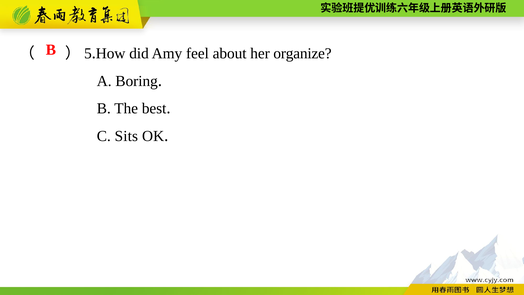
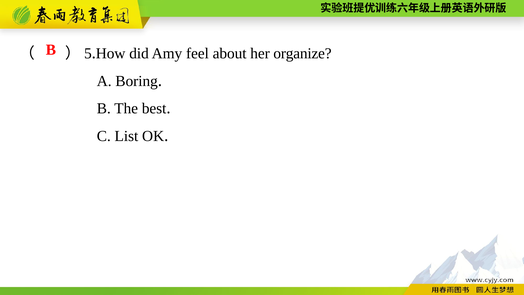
Sits: Sits -> List (126, 136)
